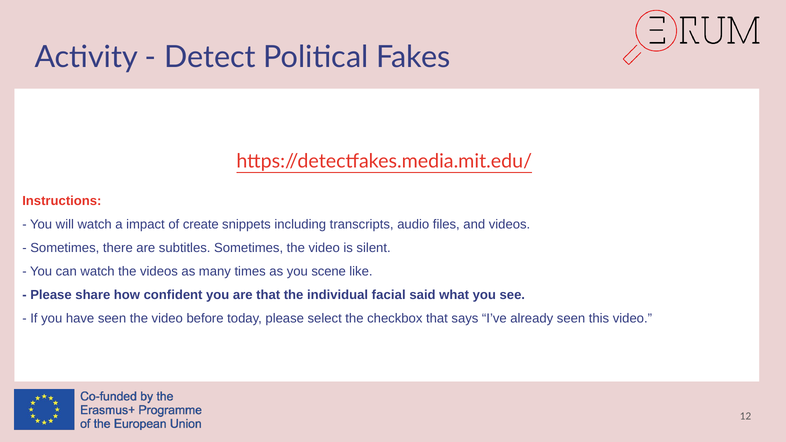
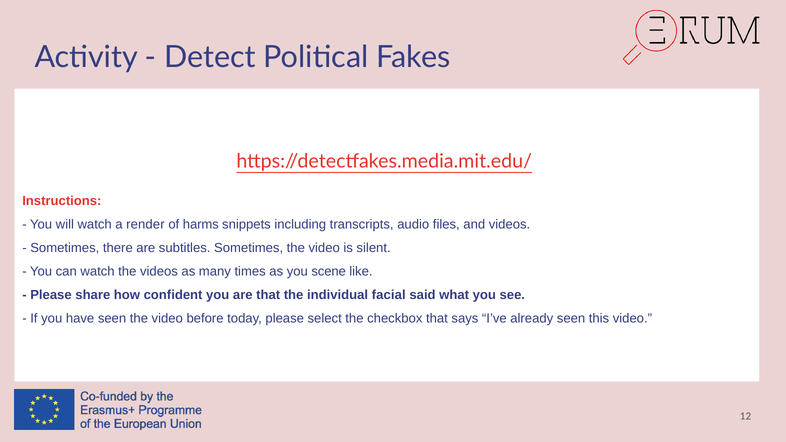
impact: impact -> render (145, 224)
create: create -> harms (201, 224)
